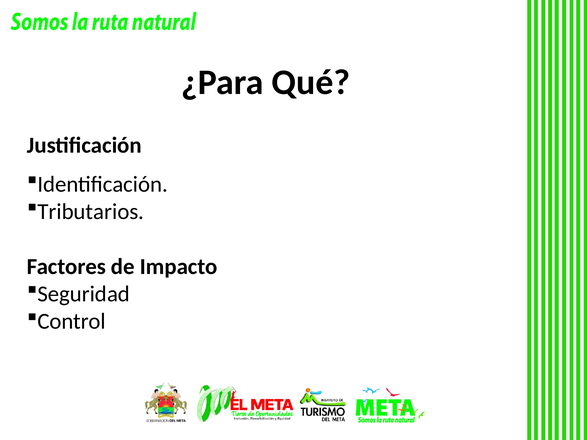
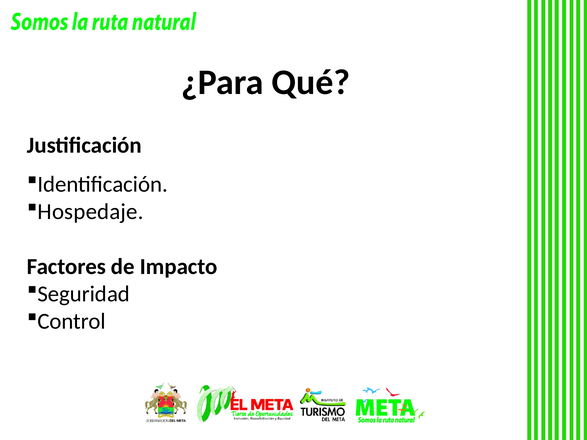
Tributarios: Tributarios -> Hospedaje (91, 212)
